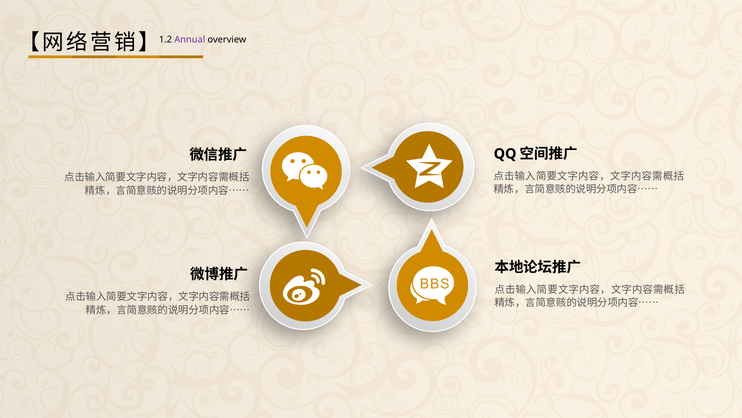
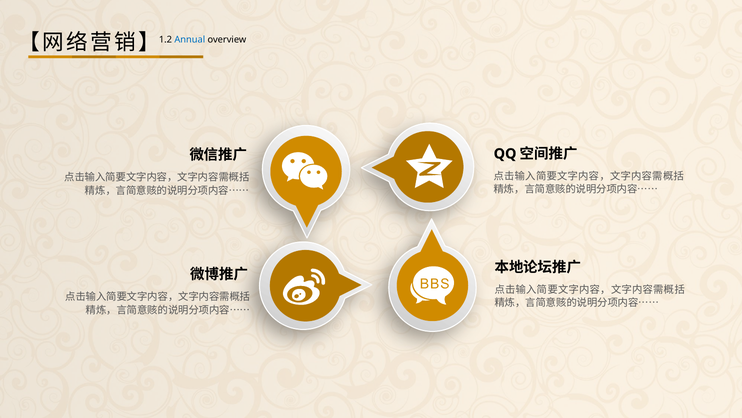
Annual colour: purple -> blue (190, 40)
